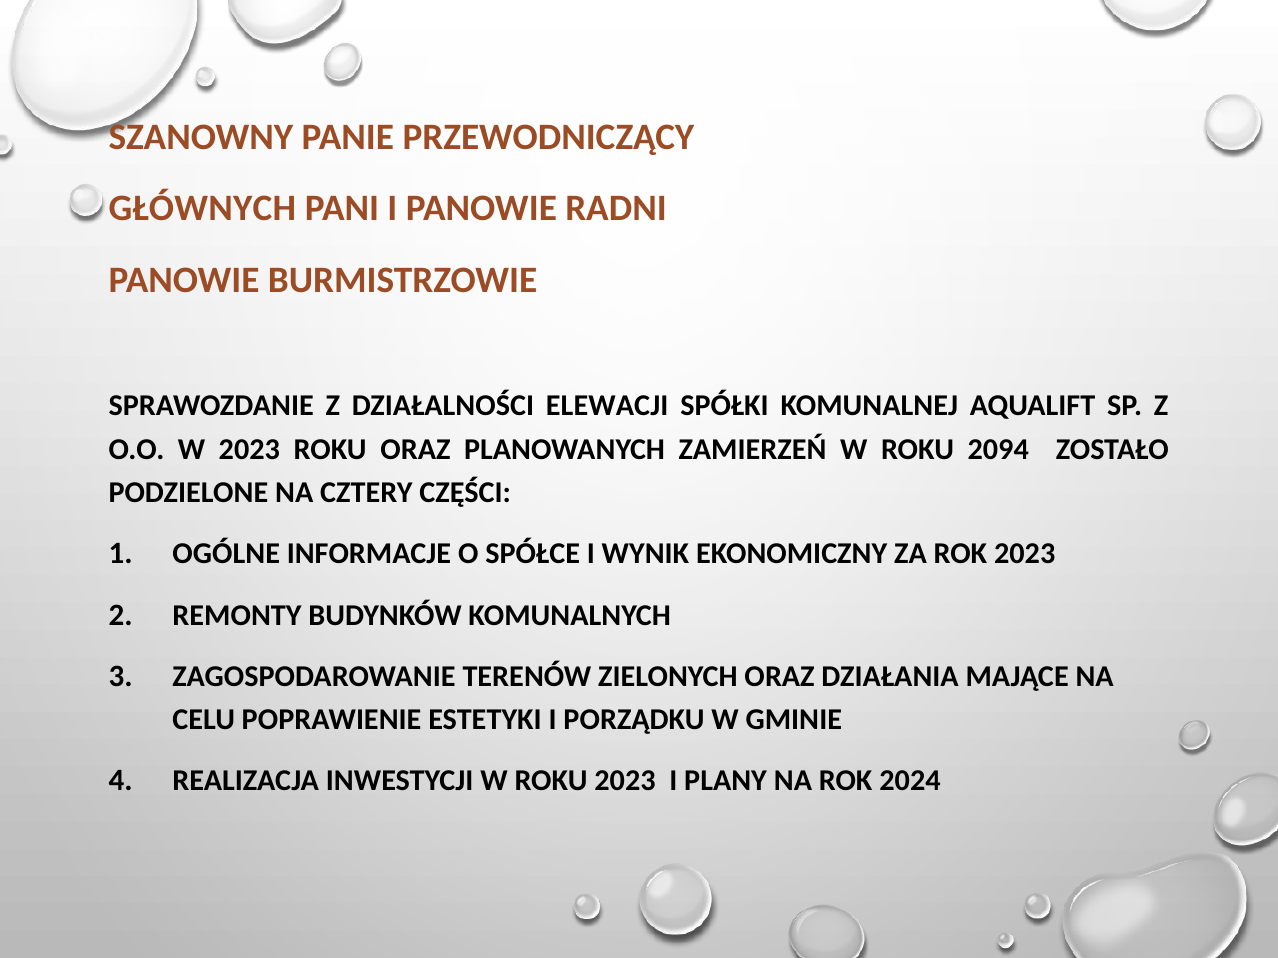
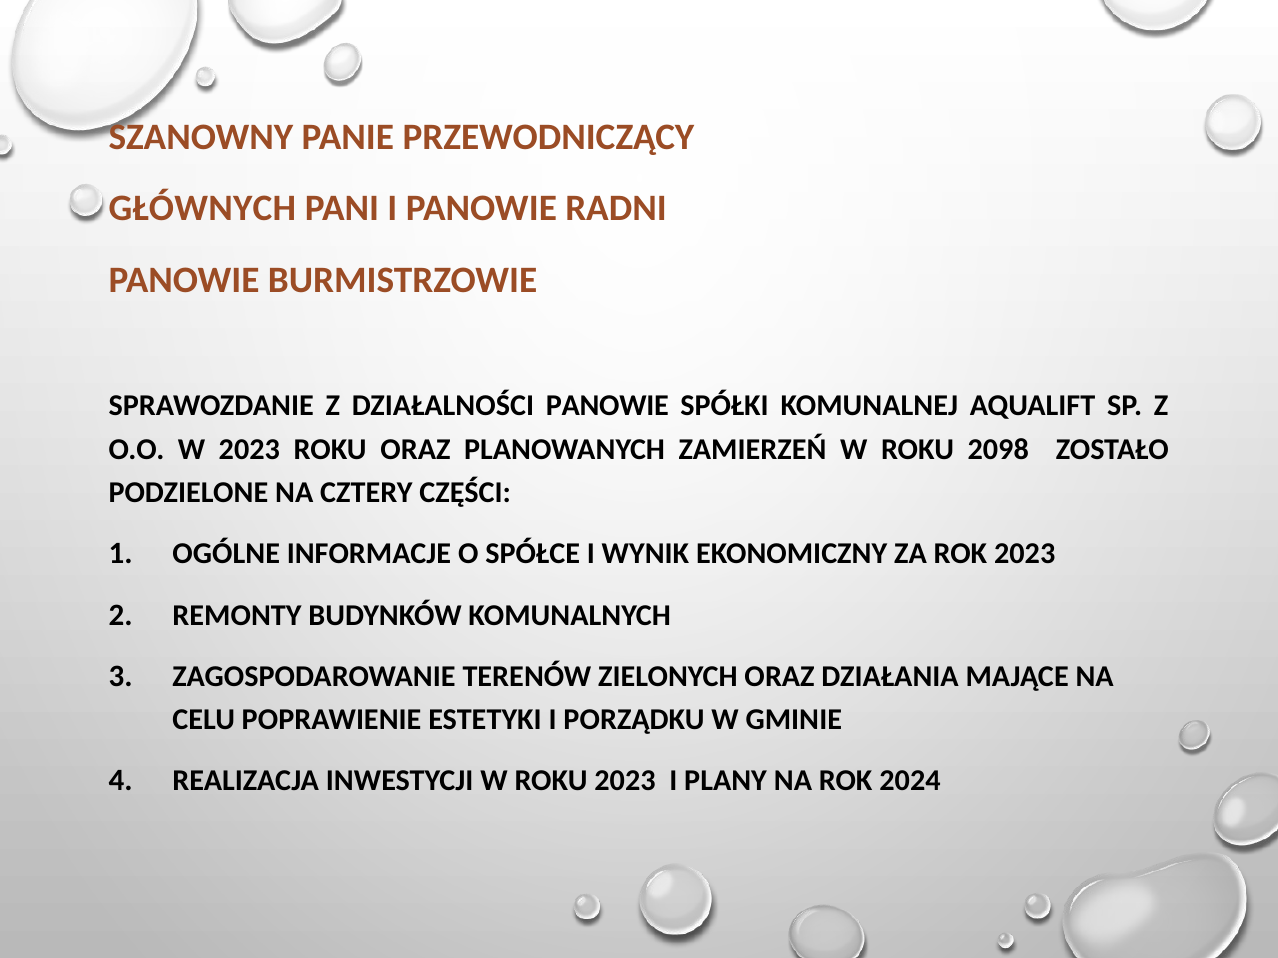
DZIAŁALNOŚCI ELEWACJI: ELEWACJI -> PANOWIE (607, 406)
2094: 2094 -> 2098 (998, 450)
